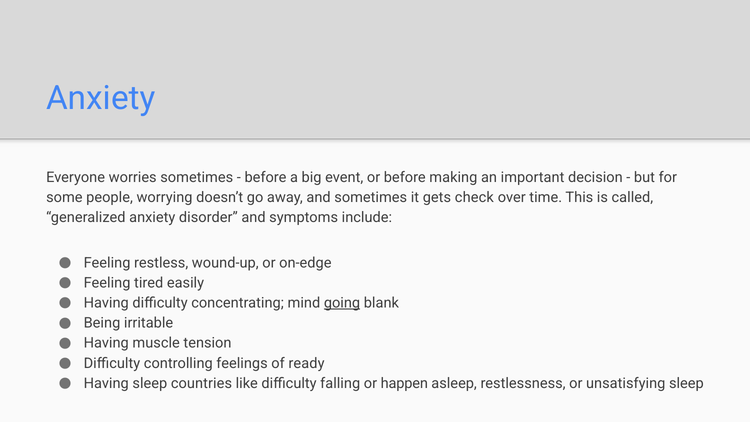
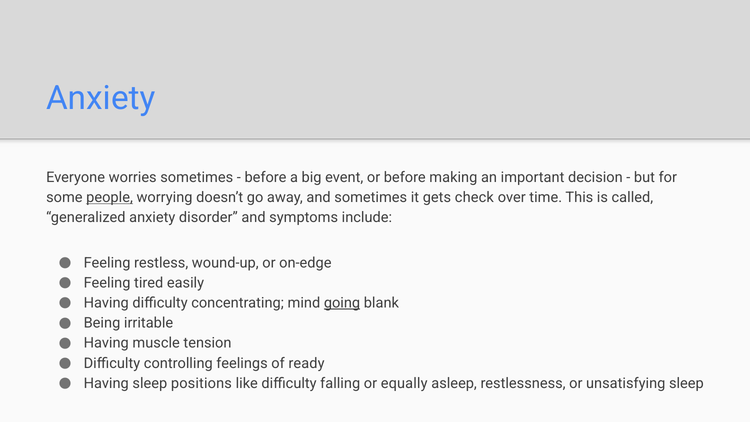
people underline: none -> present (110, 197)
countries: countries -> positions (201, 383)
happen: happen -> equally (404, 383)
